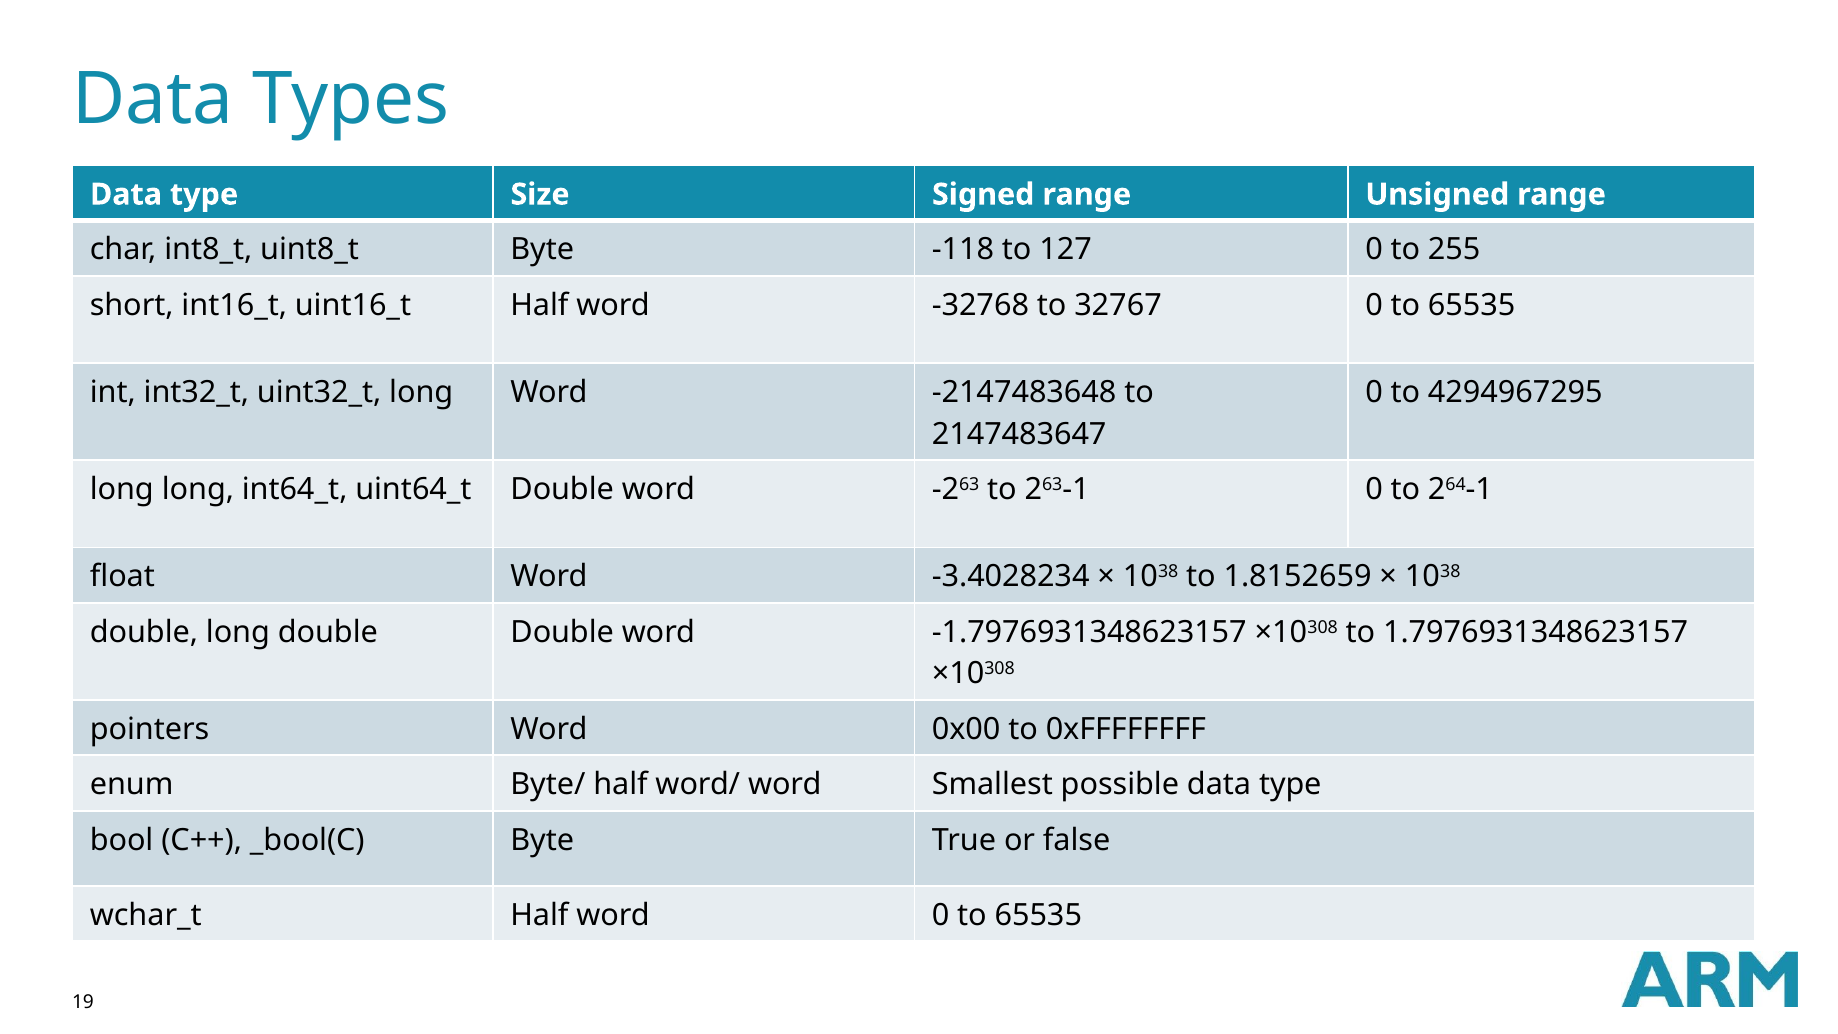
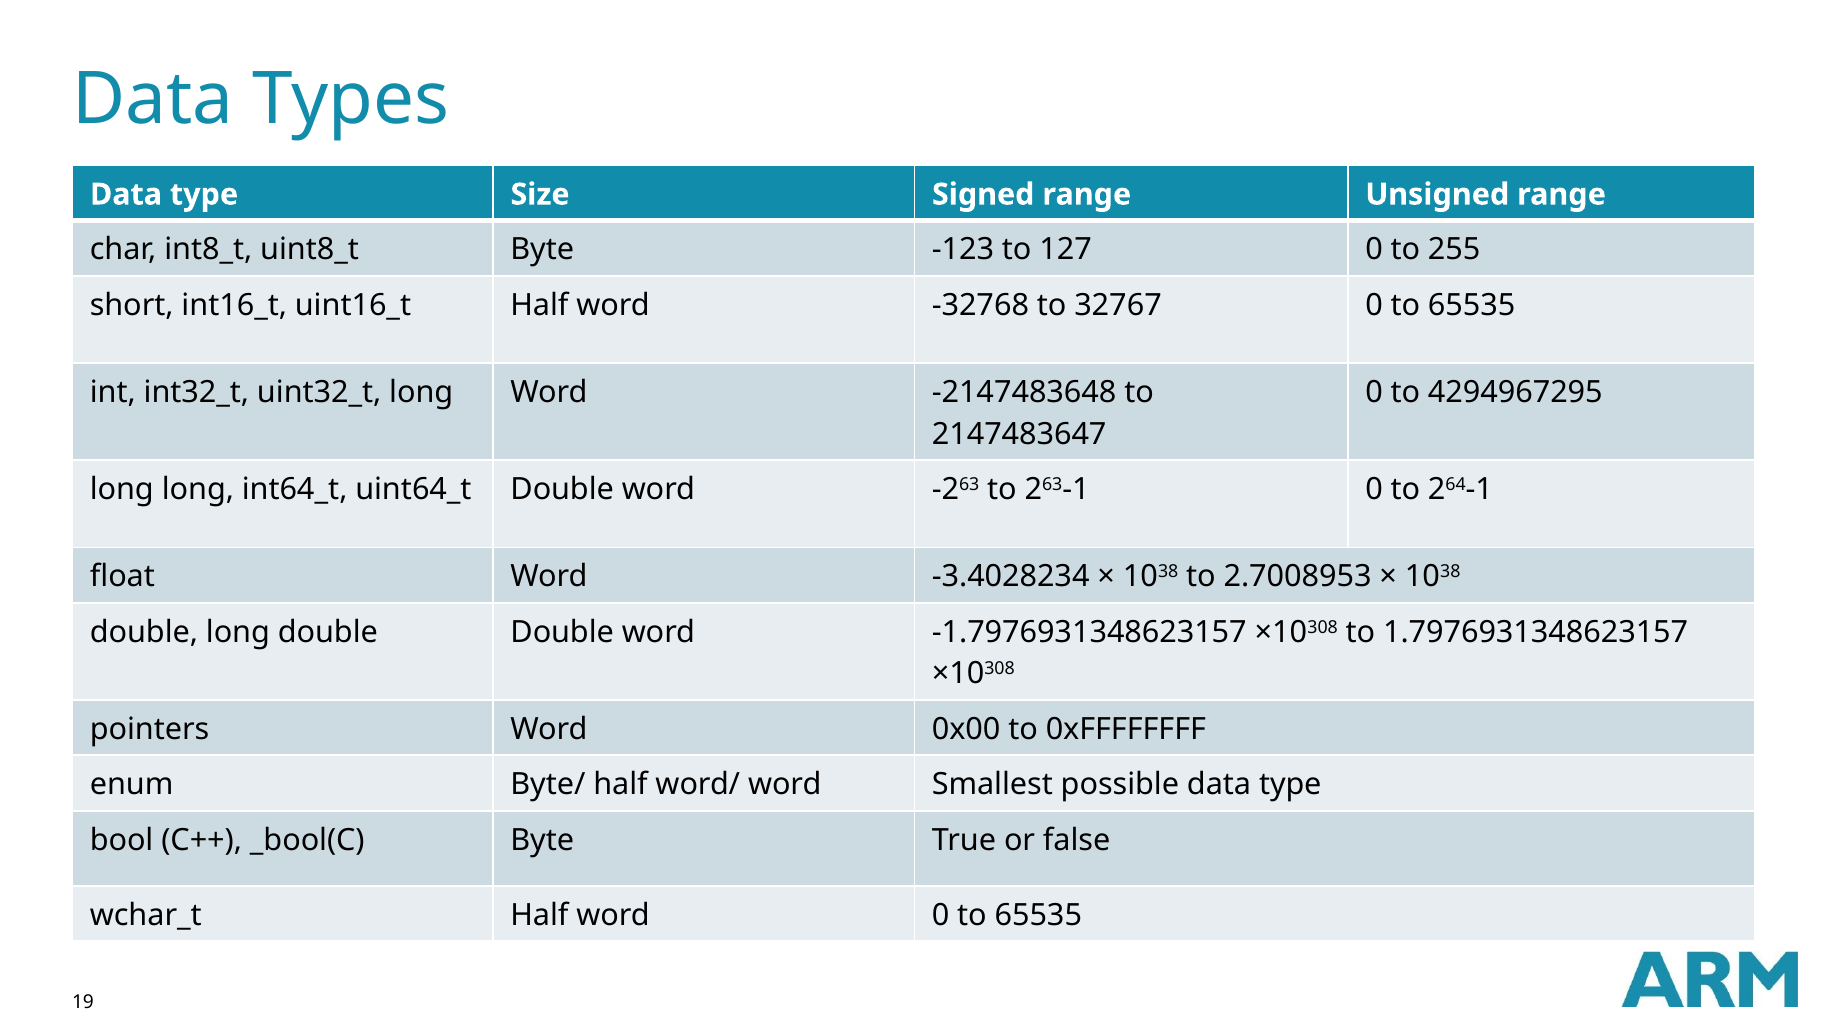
-118: -118 -> -123 (963, 250)
1.8152659: 1.8152659 -> 2.7008953 (1298, 577)
